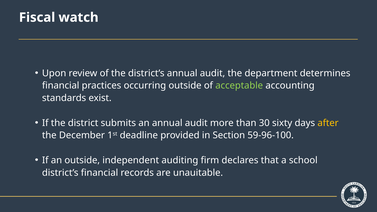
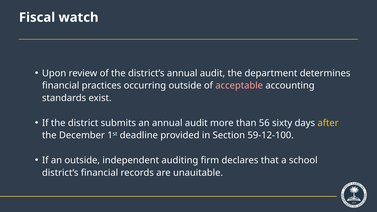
acceptable colour: light green -> pink (239, 86)
30: 30 -> 56 (264, 123)
59-96-100: 59-96-100 -> 59-12-100 (271, 135)
